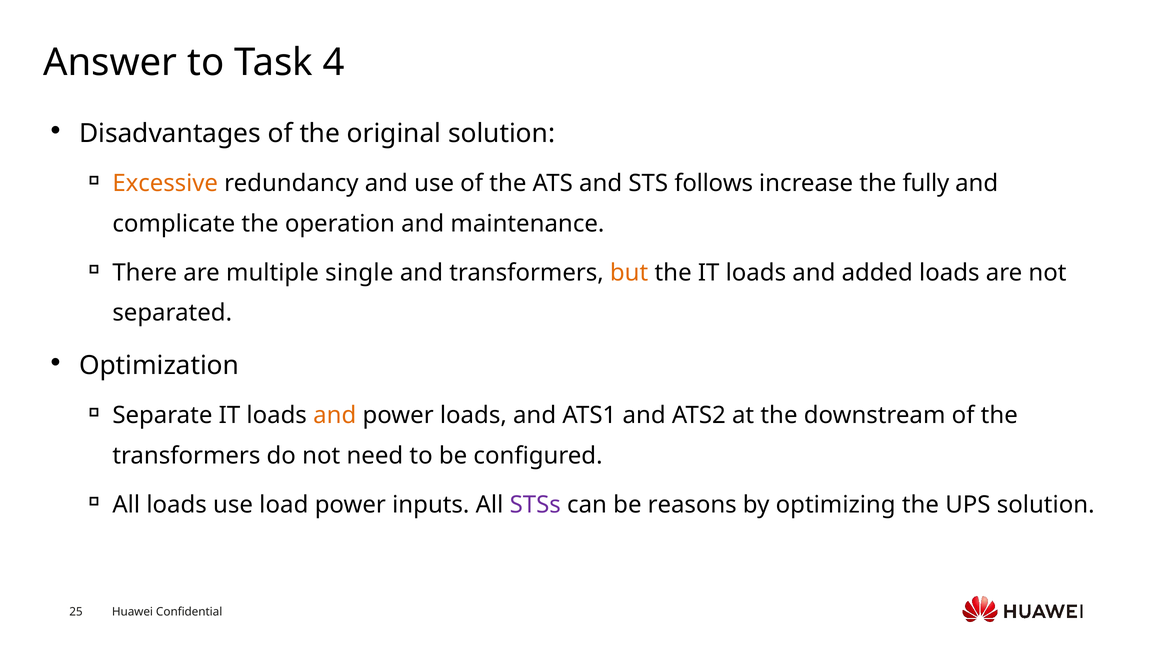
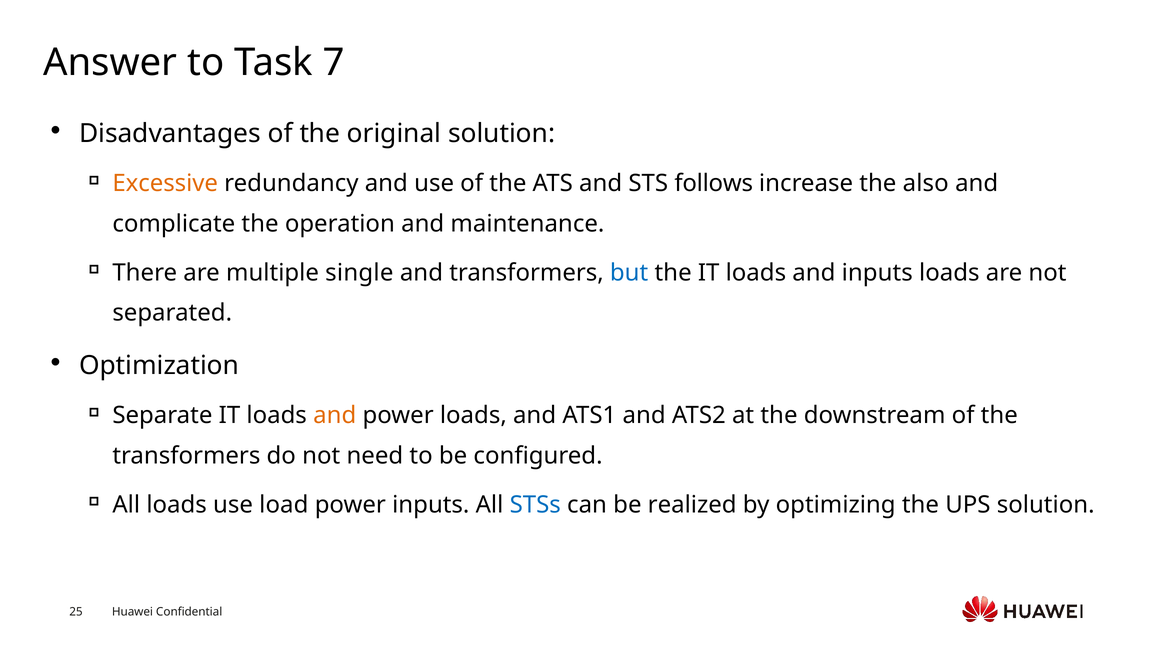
4: 4 -> 7 (334, 63)
fully: fully -> also (926, 184)
but colour: orange -> blue (629, 273)
and added: added -> inputs (877, 273)
STSs colour: purple -> blue (535, 505)
reasons: reasons -> realized (692, 505)
